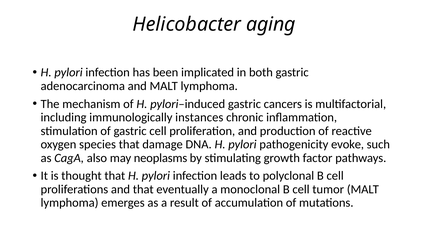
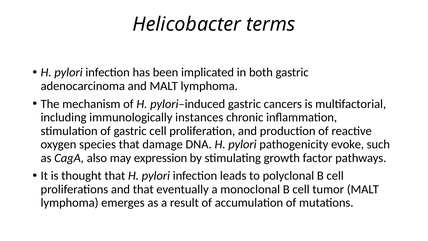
aging: aging -> terms (271, 24)
neoplasms: neoplasms -> expression (161, 158)
